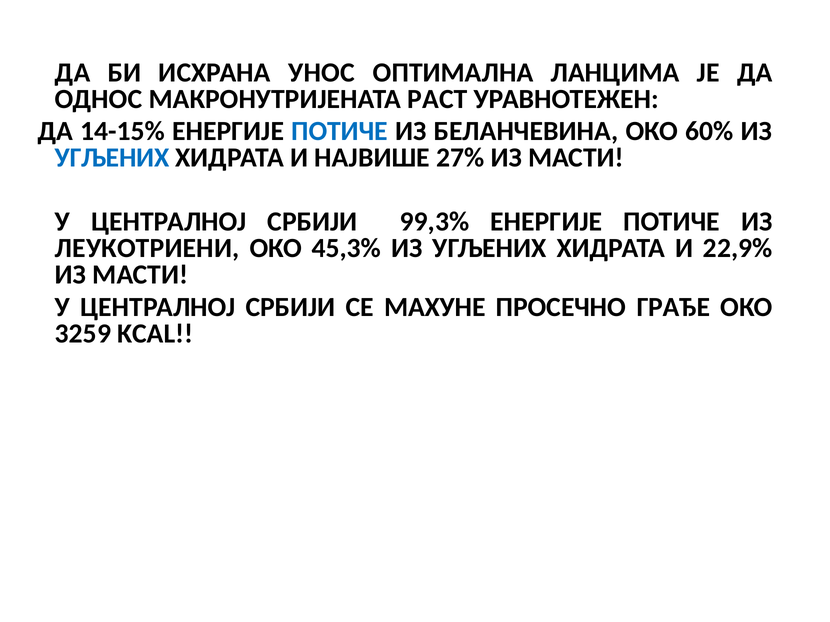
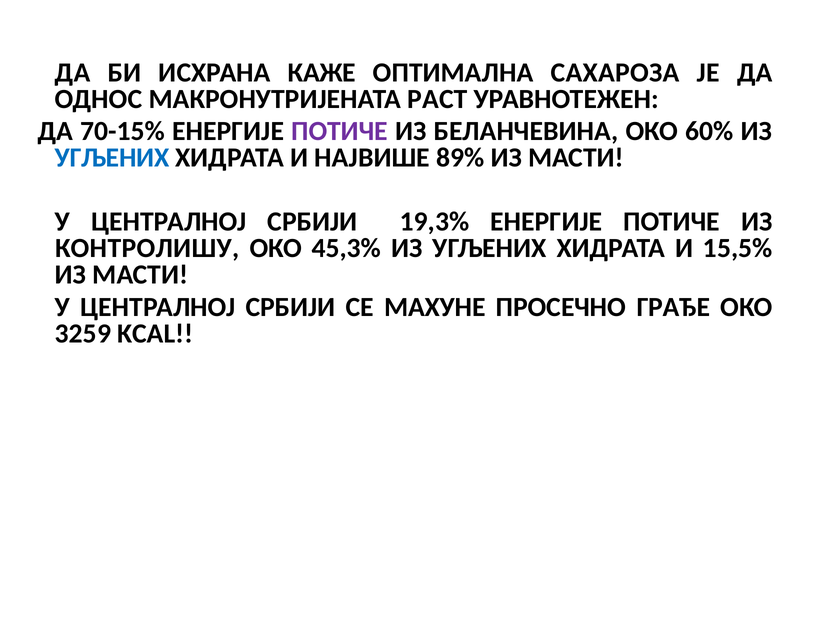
УНОС: УНОС -> КАЖЕ (322, 73)
ЛАНЦИМА: ЛАНЦИМА -> САХАРОЗА (615, 73)
14-15%: 14-15% -> 70-15% (123, 131)
ПОТИЧЕ colour: blue -> purple (340, 131)
27%: 27% -> 89% (460, 158)
99,3%: 99,3% -> 19,3% (435, 222)
ЛЕУКОТРИЕНИ: ЛЕУКОТРИЕНИ -> КОНТРОЛИШУ (147, 249)
22,9%: 22,9% -> 15,5% (738, 249)
